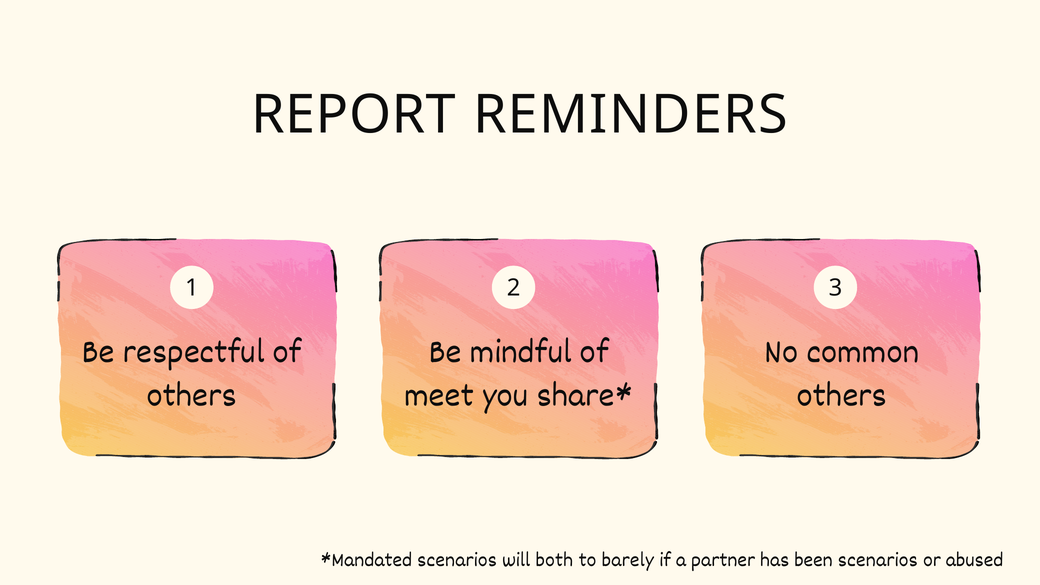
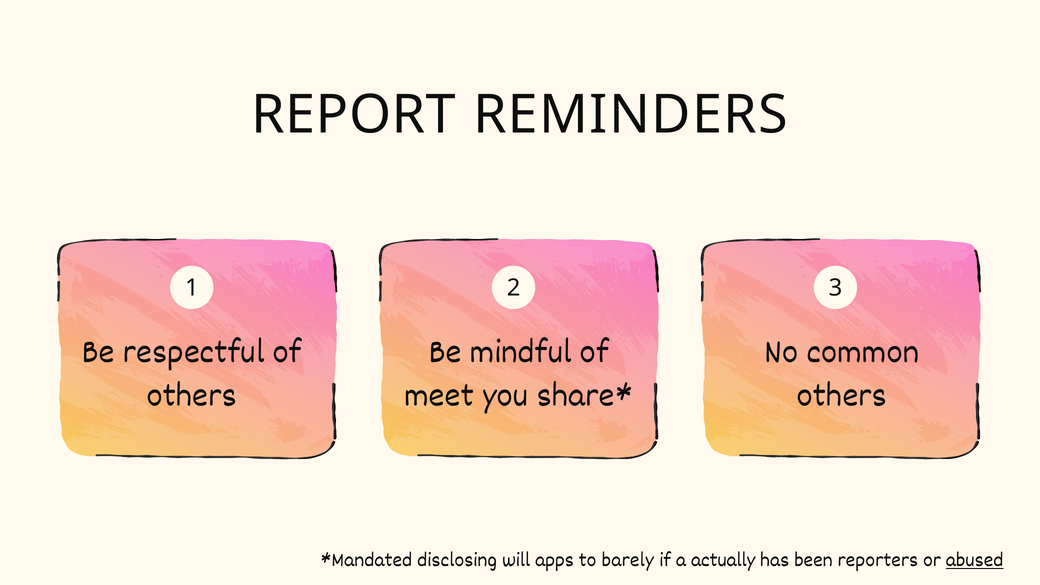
scenarios: scenarios -> disclosing (457, 559)
both: both -> apps (555, 559)
partner: partner -> actually (723, 559)
been scenarios: scenarios -> reporters (878, 559)
abused underline: none -> present (975, 559)
